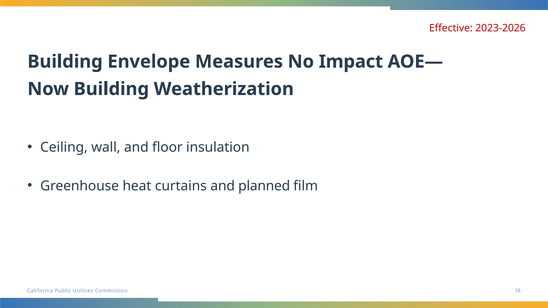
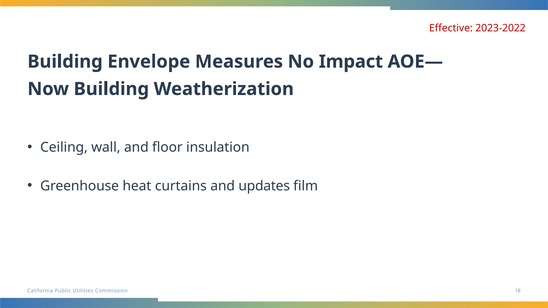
2023-2026: 2023-2026 -> 2023-2022 (500, 28)
planned: planned -> updates (264, 186)
